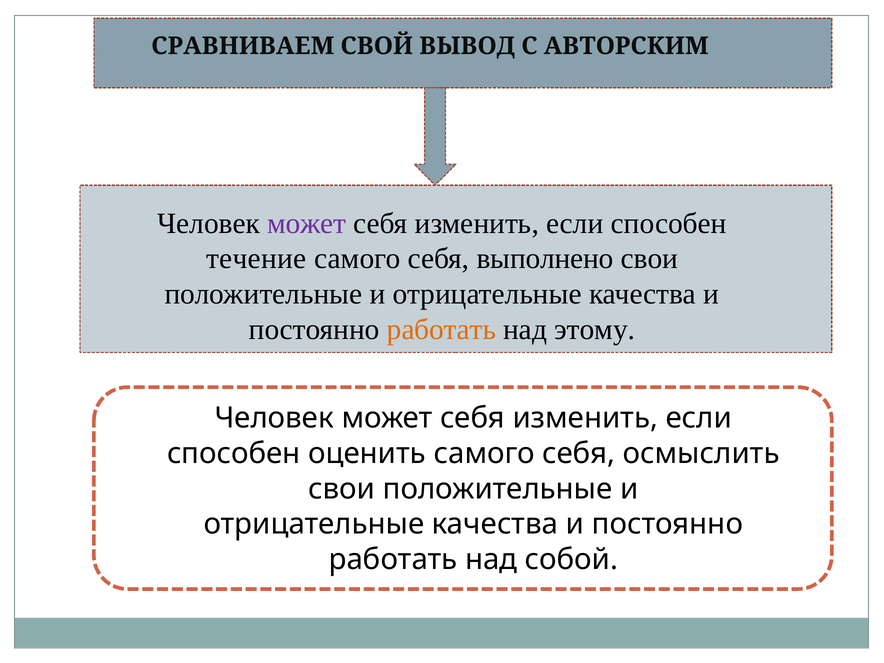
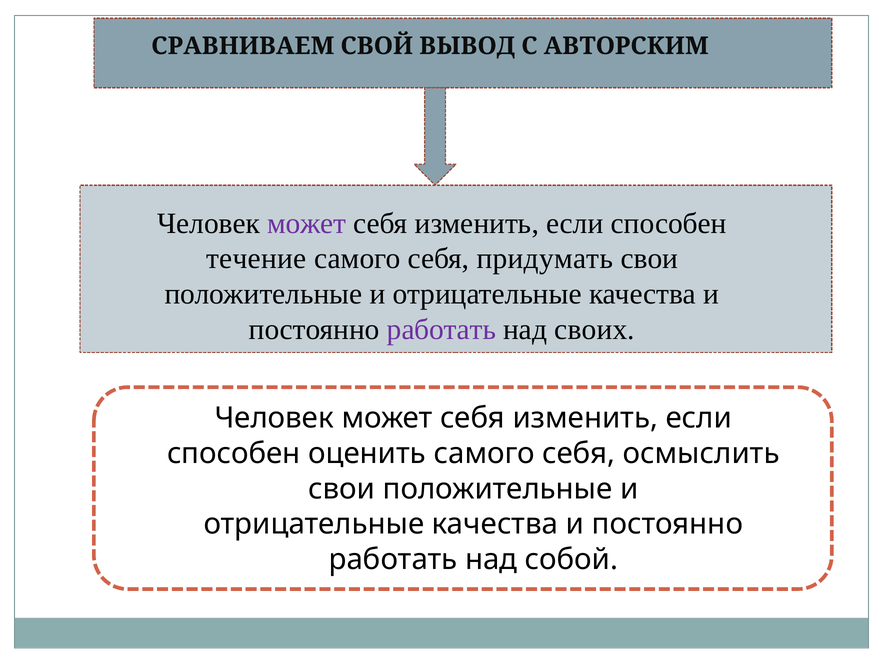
выполнено: выполнено -> придумать (545, 259)
работать colour: orange -> purple (441, 329)
этому: этому -> своих (595, 329)
